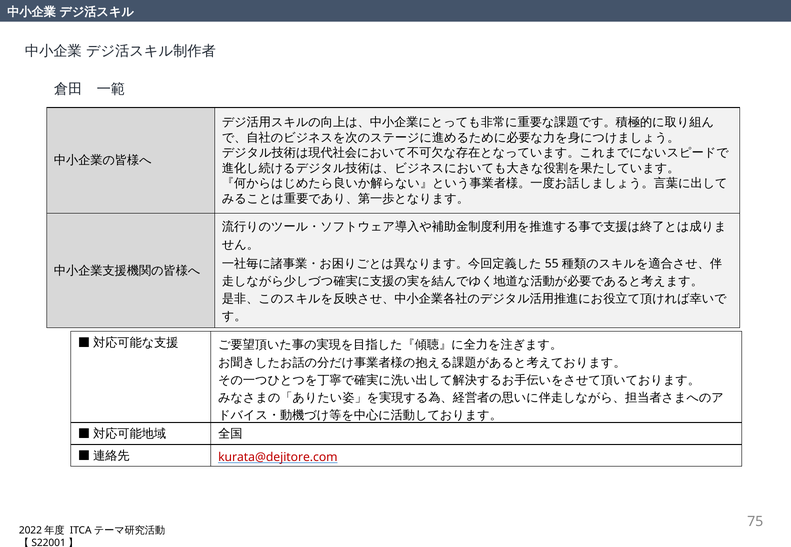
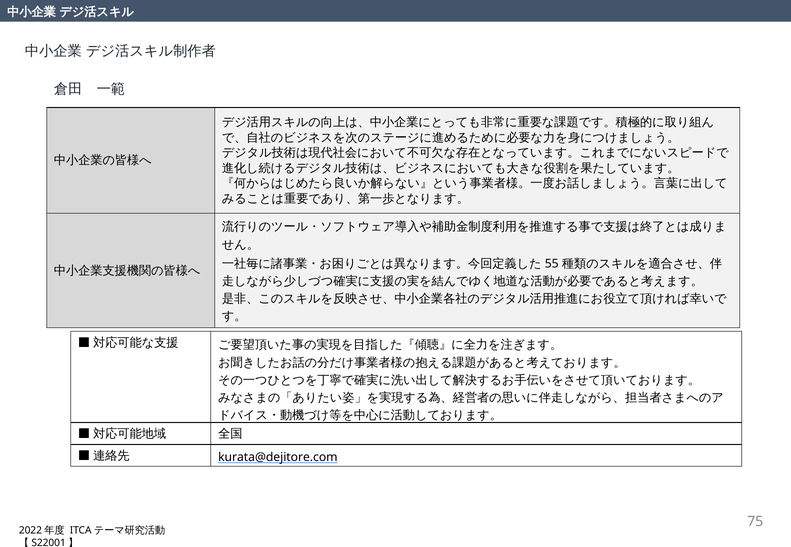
kurata@dejitore.com colour: red -> black (278, 458)
